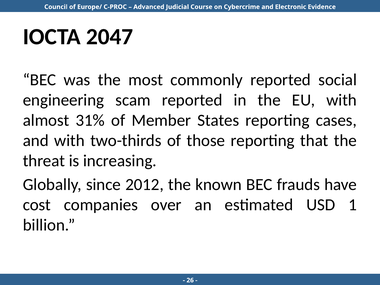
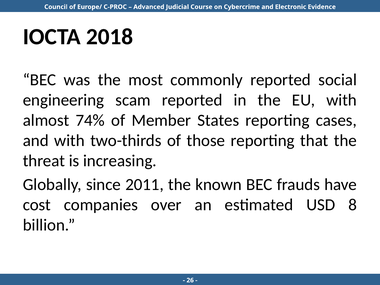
2047: 2047 -> 2018 (110, 37)
31%: 31% -> 74% (90, 120)
2012: 2012 -> 2011 (145, 184)
1: 1 -> 8 (353, 205)
